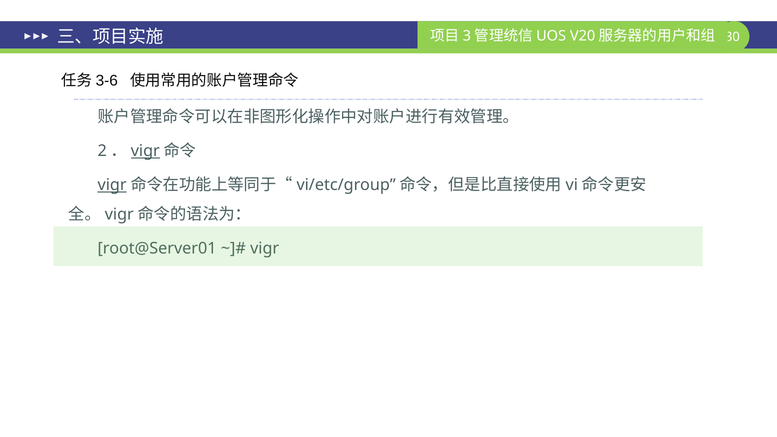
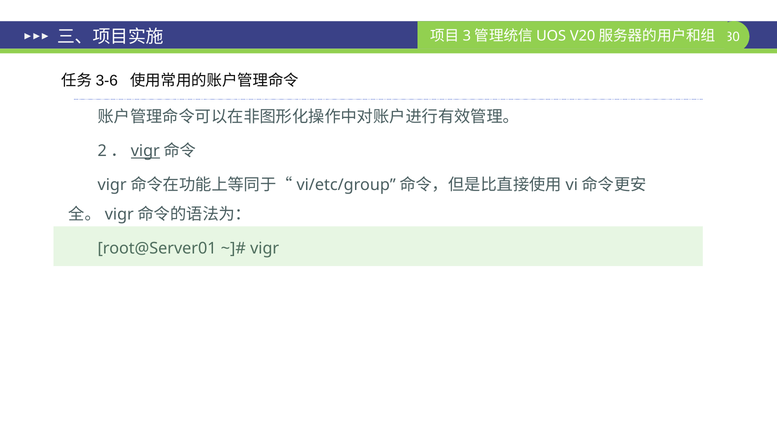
vigr underline: present -> none (112, 185)
